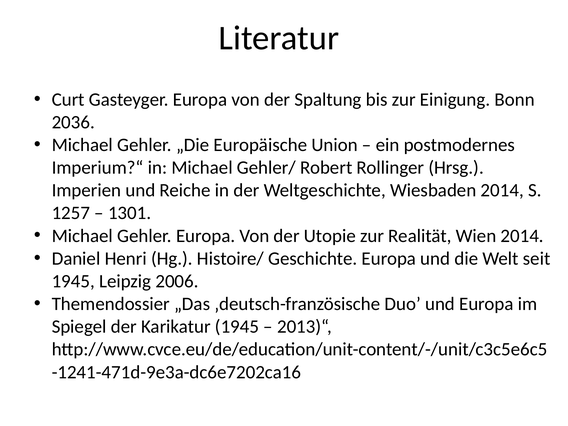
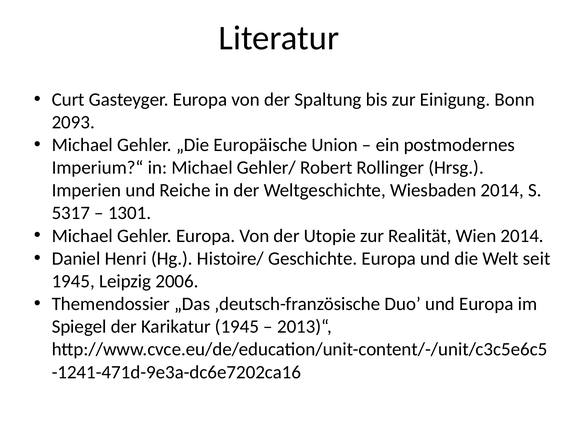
2036: 2036 -> 2093 (73, 122)
1257: 1257 -> 5317 (71, 213)
